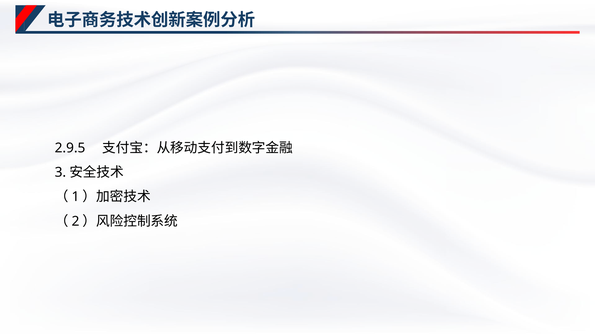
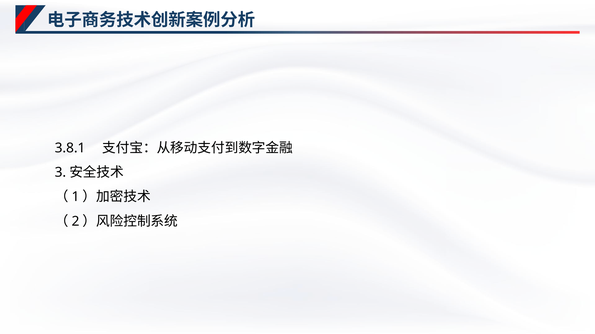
2.9.5: 2.9.5 -> 3.8.1 (70, 148)
